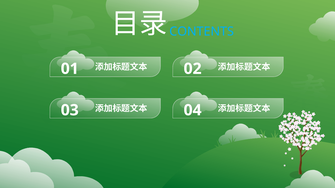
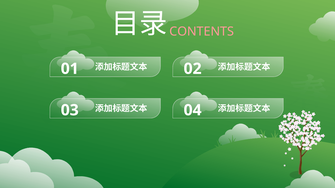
CONTENTS colour: light blue -> pink (202, 32)
